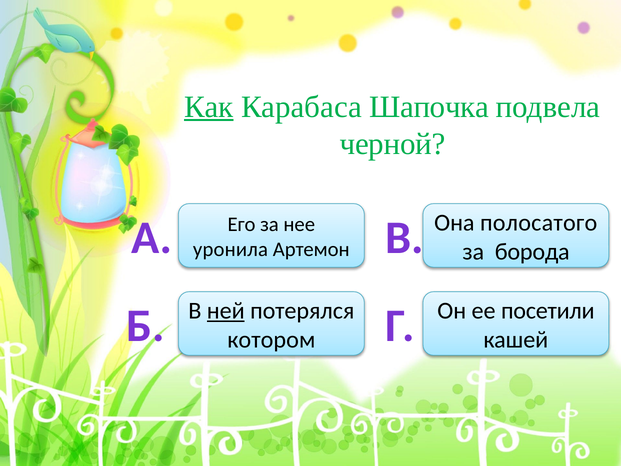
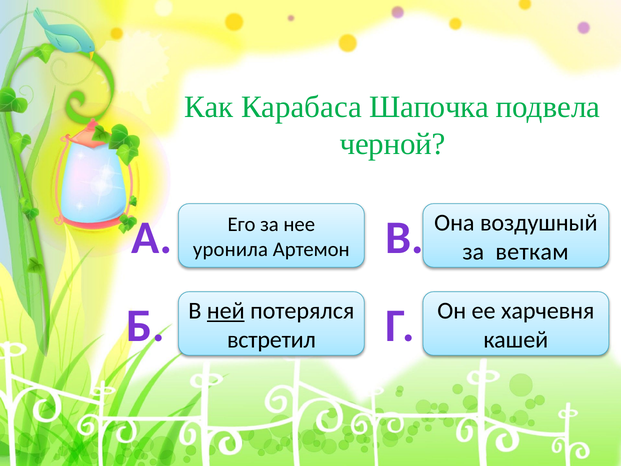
Как underline: present -> none (209, 107)
полосатого: полосатого -> воздушный (539, 222)
борода: борода -> веткам (532, 251)
посетили: посетили -> харчевня (548, 310)
котором: котором -> встретил (271, 339)
